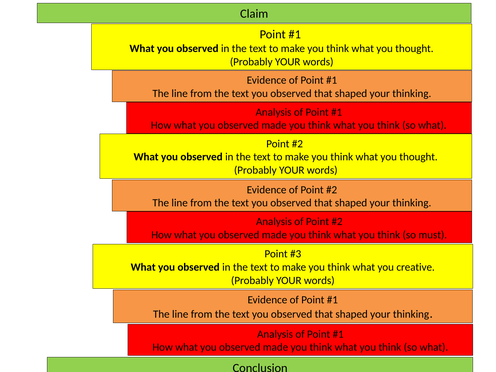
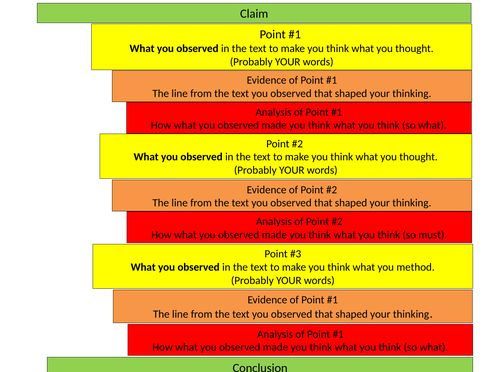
creative: creative -> method (416, 267)
